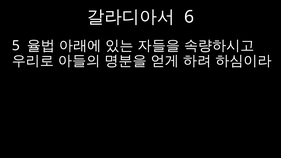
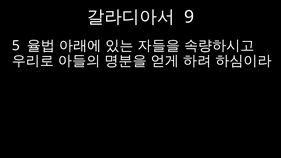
6: 6 -> 9 (189, 17)
